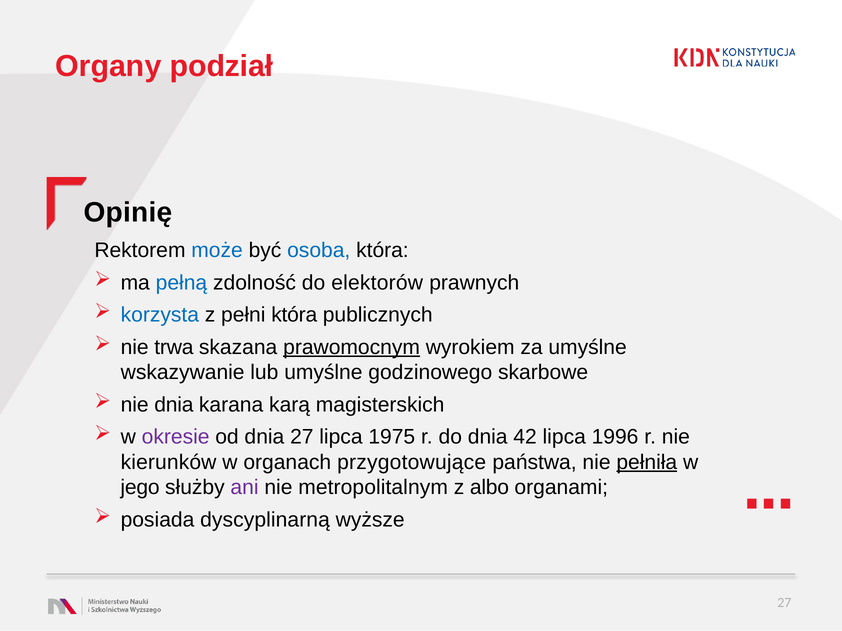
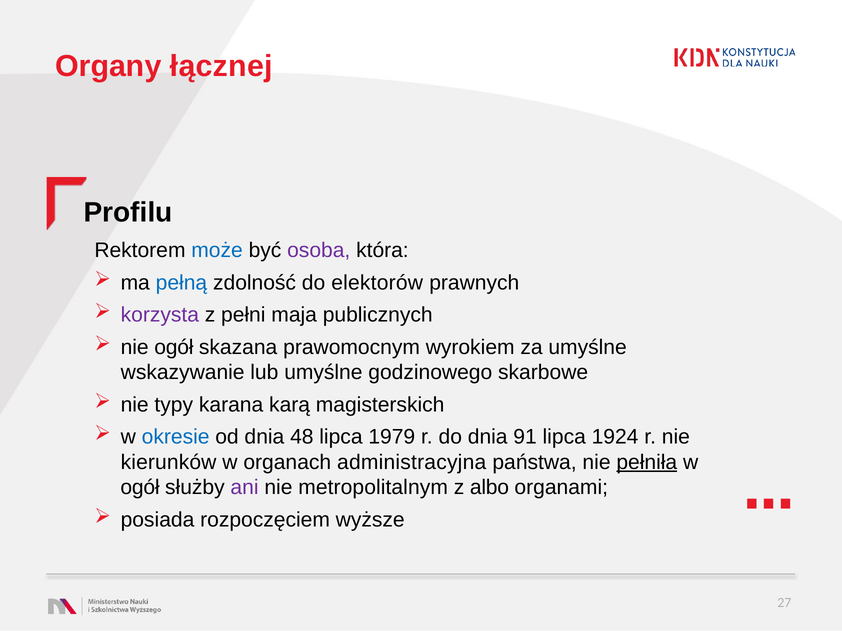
podział: podział -> łącznej (221, 67)
Opinię: Opinię -> Profilu (128, 213)
osoba colour: blue -> purple (319, 251)
korzysta colour: blue -> purple (160, 315)
pełni która: która -> maja (294, 315)
nie trwa: trwa -> ogół (174, 347)
prawomocnym underline: present -> none (352, 347)
nie dnia: dnia -> typy (174, 405)
okresie colour: purple -> blue (176, 437)
dnia 27: 27 -> 48 (302, 437)
1975: 1975 -> 1979 (392, 437)
42: 42 -> 91 (525, 437)
1996: 1996 -> 1924 (615, 437)
przygotowujące: przygotowujące -> administracyjna (412, 463)
jego: jego -> ogół (140, 488)
dyscyplinarną: dyscyplinarną -> rozpoczęciem (265, 520)
